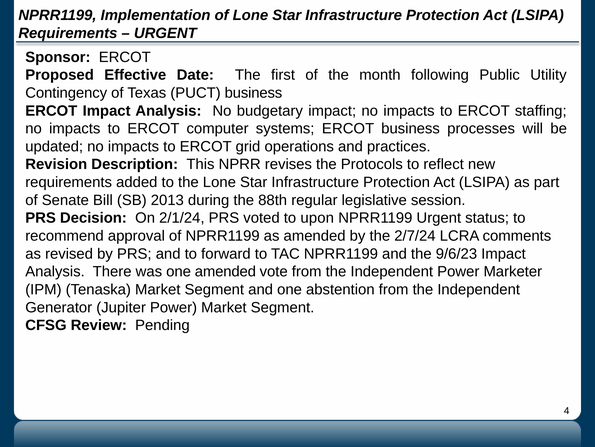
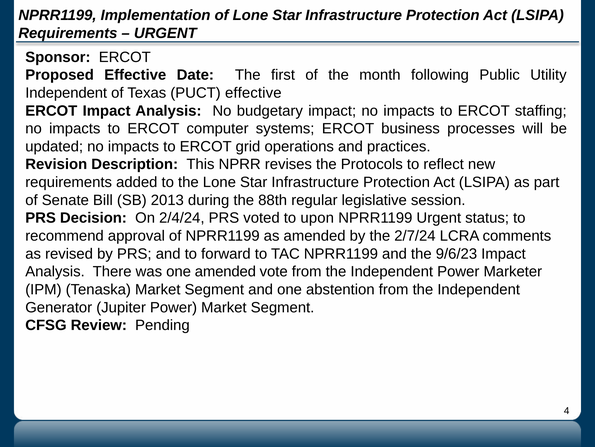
Contingency: Contingency -> Independent (66, 93)
PUCT business: business -> effective (253, 93)
2/1/24: 2/1/24 -> 2/4/24 (182, 218)
